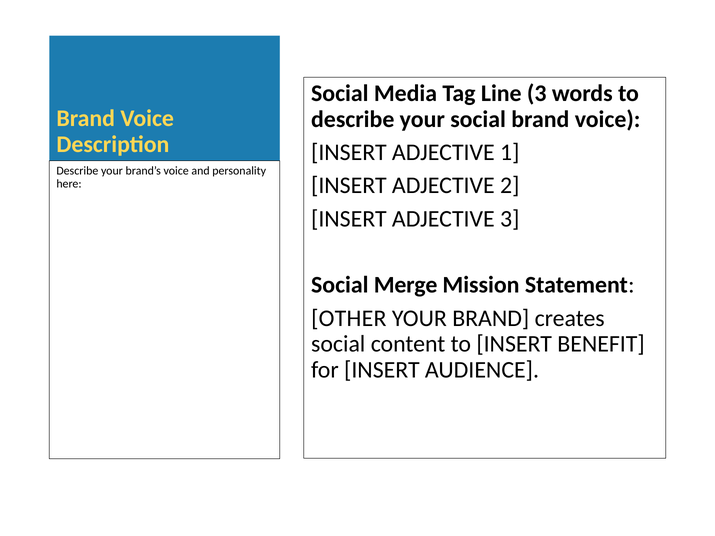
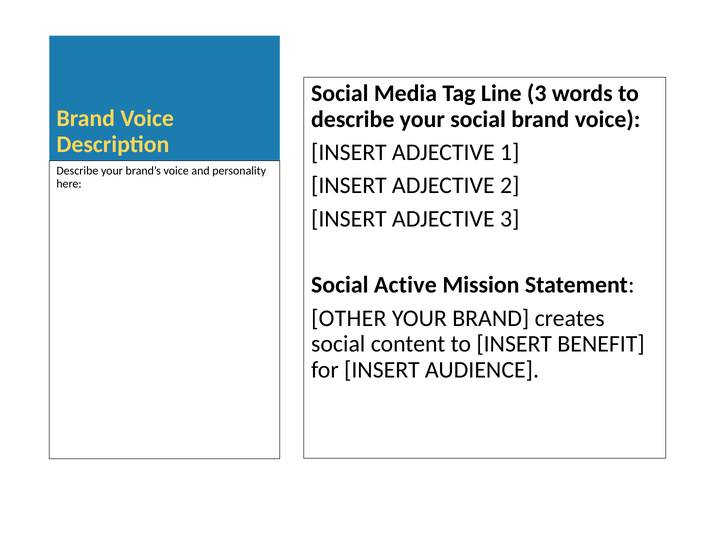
Merge: Merge -> Active (405, 285)
